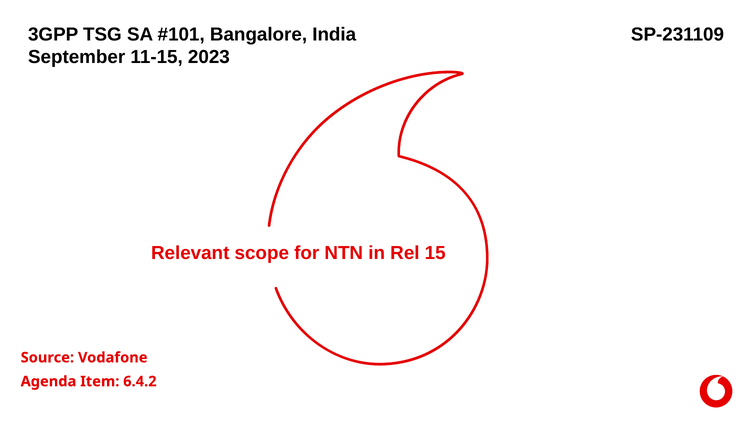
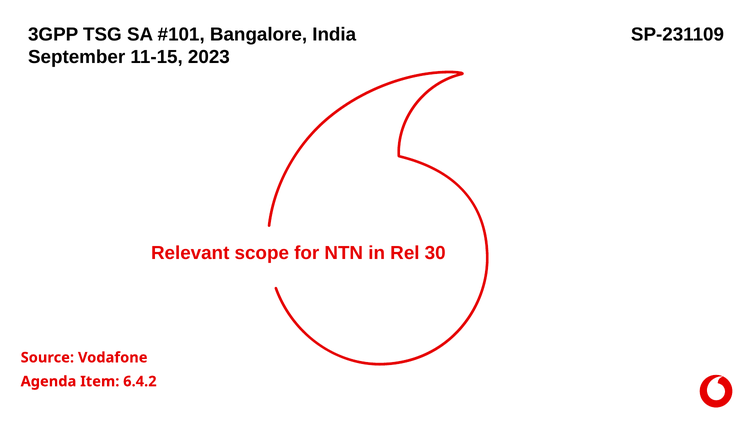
15: 15 -> 30 (435, 253)
